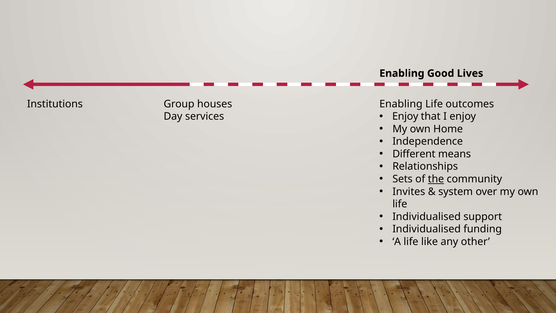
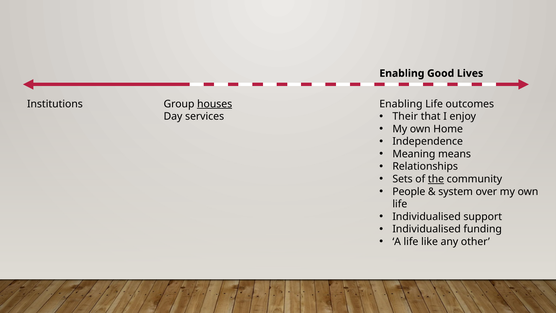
houses underline: none -> present (215, 104)
Enjoy: Enjoy -> Their (405, 116)
Different: Different -> Meaning (414, 154)
Invites: Invites -> People (409, 191)
